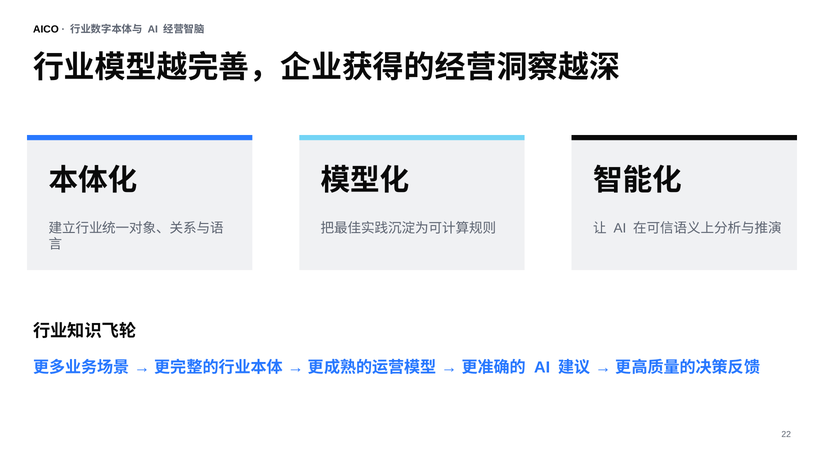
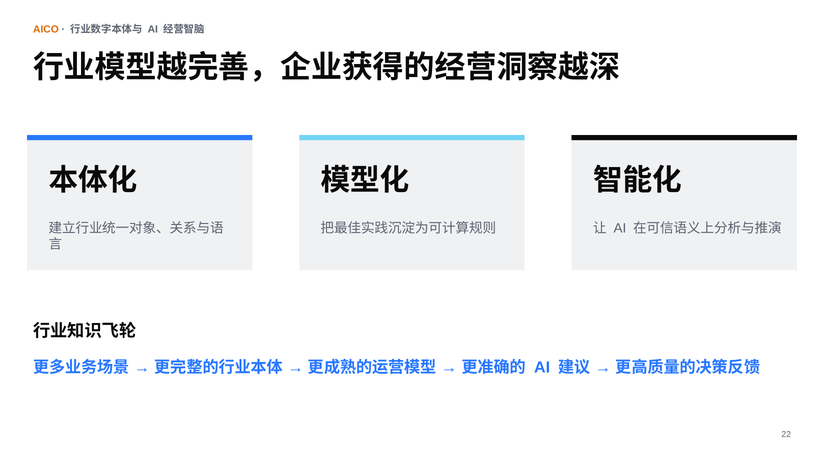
AICO colour: black -> orange (46, 29)
